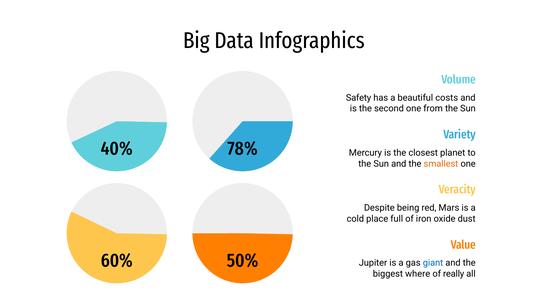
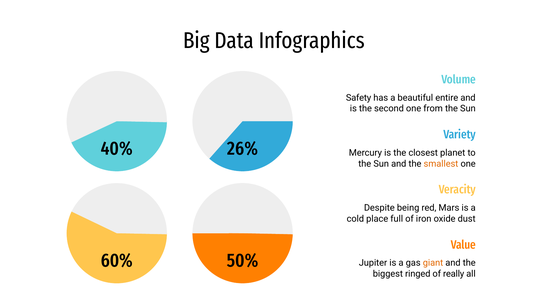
costs: costs -> entire (447, 98)
78%: 78% -> 26% (242, 149)
giant colour: blue -> orange (433, 263)
where: where -> ringed (418, 274)
